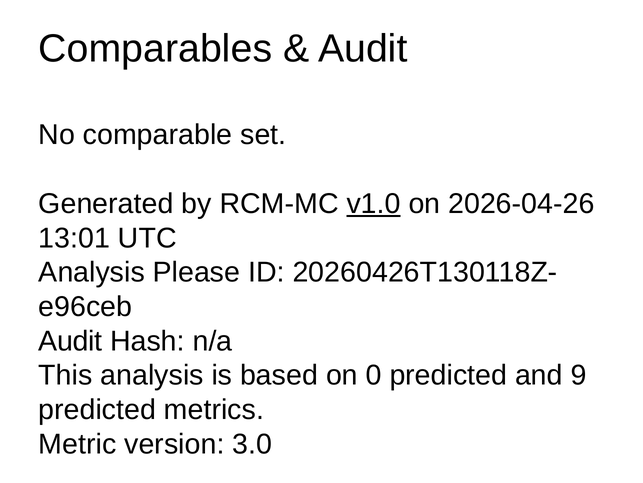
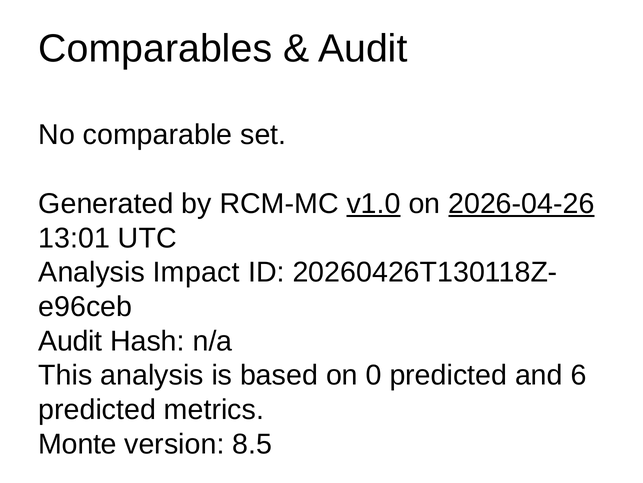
2026-04-26 underline: none -> present (521, 203)
Please: Please -> Impact (196, 272)
9: 9 -> 6 (579, 375)
Metric: Metric -> Monte (78, 444)
3.0: 3.0 -> 8.5 (252, 444)
